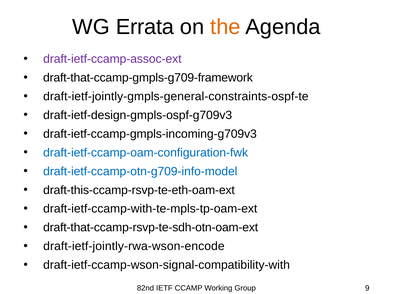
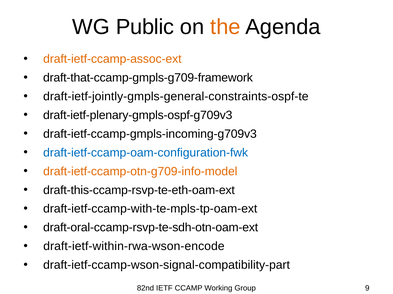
Errata: Errata -> Public (145, 27)
draft-ietf-ccamp-assoc-ext colour: purple -> orange (112, 59)
draft-ietf-design-gmpls-ospf-g709v3: draft-ietf-design-gmpls-ospf-g709v3 -> draft-ietf-plenary-gmpls-ospf-g709v3 (138, 115)
draft-ietf-ccamp-otn-g709-info-model colour: blue -> orange (140, 172)
draft-that-ccamp-rsvp-te-sdh-otn-oam-ext: draft-that-ccamp-rsvp-te-sdh-otn-oam-ext -> draft-oral-ccamp-rsvp-te-sdh-otn-oam-ext (151, 228)
draft-ietf-jointly-rwa-wson-encode: draft-ietf-jointly-rwa-wson-encode -> draft-ietf-within-rwa-wson-encode (134, 247)
draft-ietf-ccamp-wson-signal-compatibility-with: draft-ietf-ccamp-wson-signal-compatibility-with -> draft-ietf-ccamp-wson-signal-compatibility-part (167, 266)
